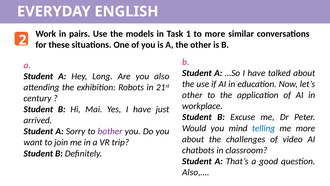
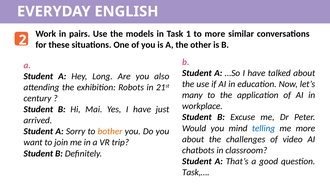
other: other -> many (192, 95)
bother colour: purple -> orange (110, 131)
Also,…: Also,… -> Task,… (196, 172)
